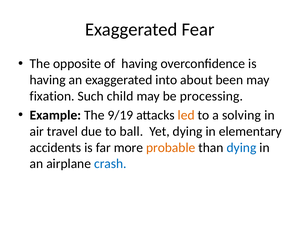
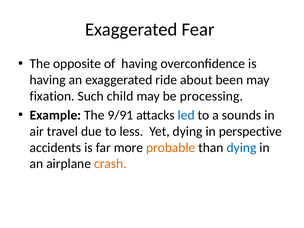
into: into -> ride (166, 80)
9/19: 9/19 -> 9/91 (120, 115)
led colour: orange -> blue (186, 115)
solving: solving -> sounds (242, 115)
ball: ball -> less (131, 131)
elementary: elementary -> perspective (250, 131)
crash colour: blue -> orange (110, 164)
